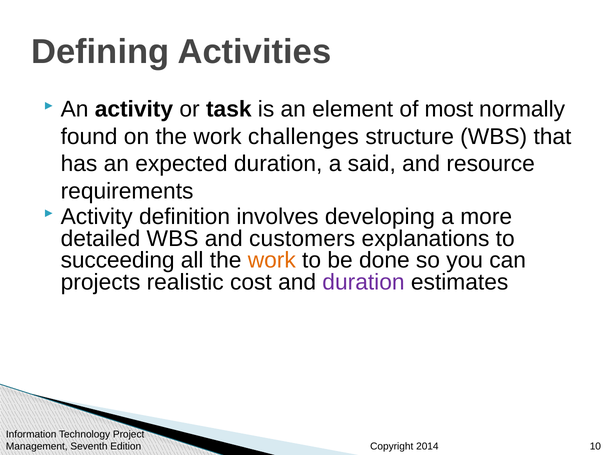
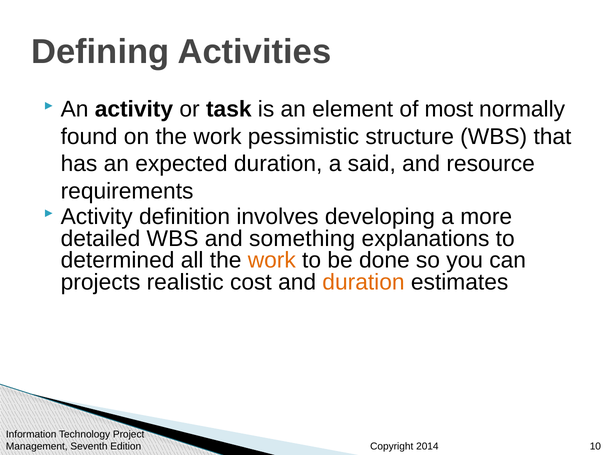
challenges: challenges -> pessimistic (303, 137)
customers: customers -> something (302, 239)
succeeding: succeeding -> determined (118, 261)
duration colour: purple -> orange (363, 282)
